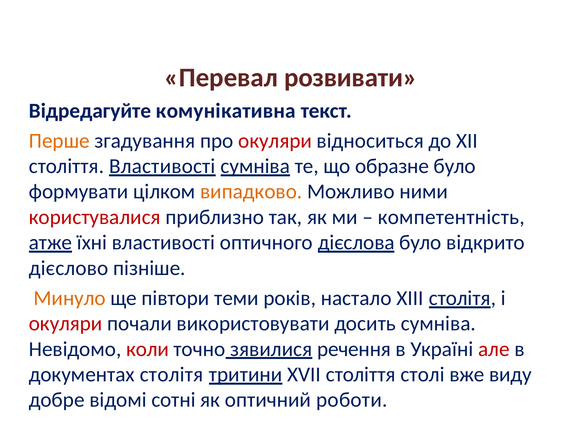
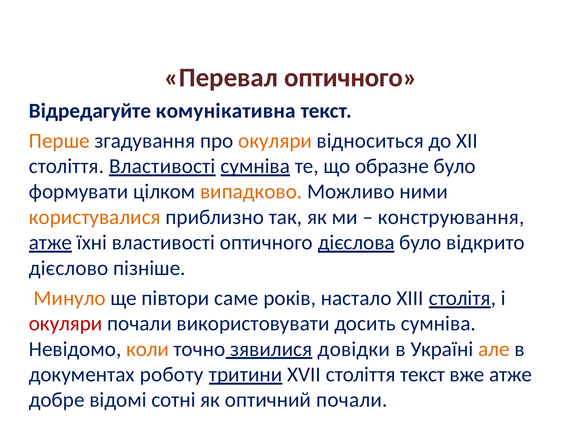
Перевал розвивати: розвивати -> оптичного (351, 78)
окуляри colour: red -> orange (275, 141)
користувалися colour: red -> orange (95, 217)
компетентність: компетентність -> конструювання (451, 217)
теми: теми -> саме (236, 298)
коли colour: red -> orange (148, 349)
речення: речення -> довідки (354, 349)
але colour: red -> orange (494, 349)
документах столітя: столітя -> роботу (172, 374)
століття столі: столі -> текст (423, 374)
вже виду: виду -> атже (511, 374)
оптичний роботи: роботи -> почали (352, 400)
